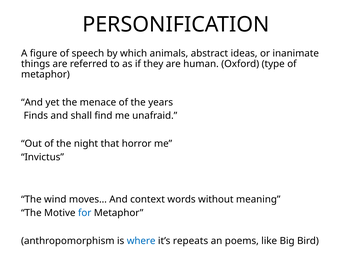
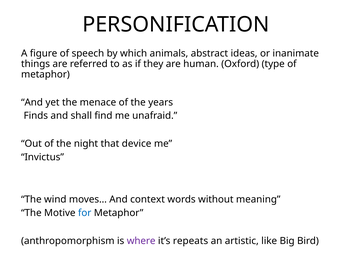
horror: horror -> device (137, 144)
where colour: blue -> purple (141, 241)
poems: poems -> artistic (242, 241)
